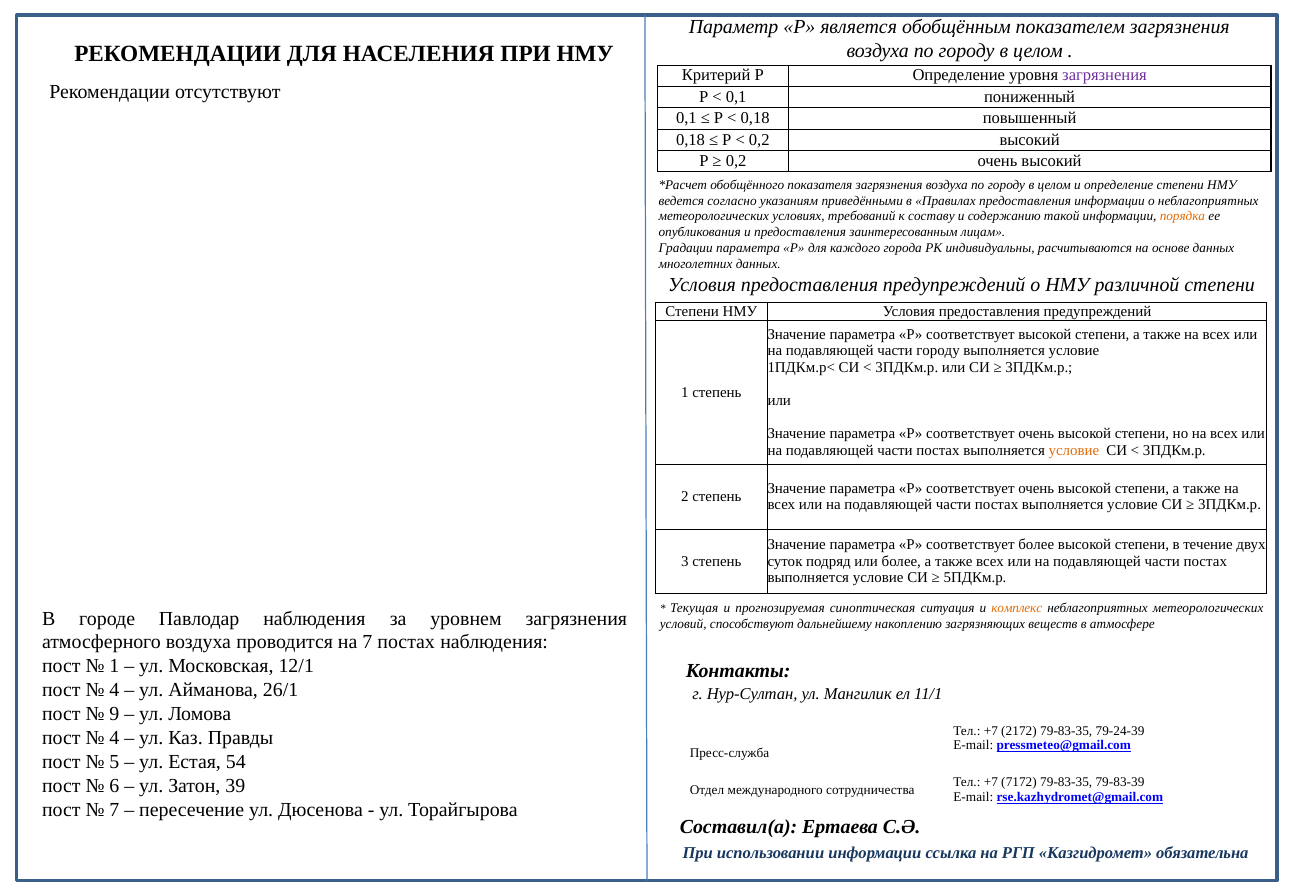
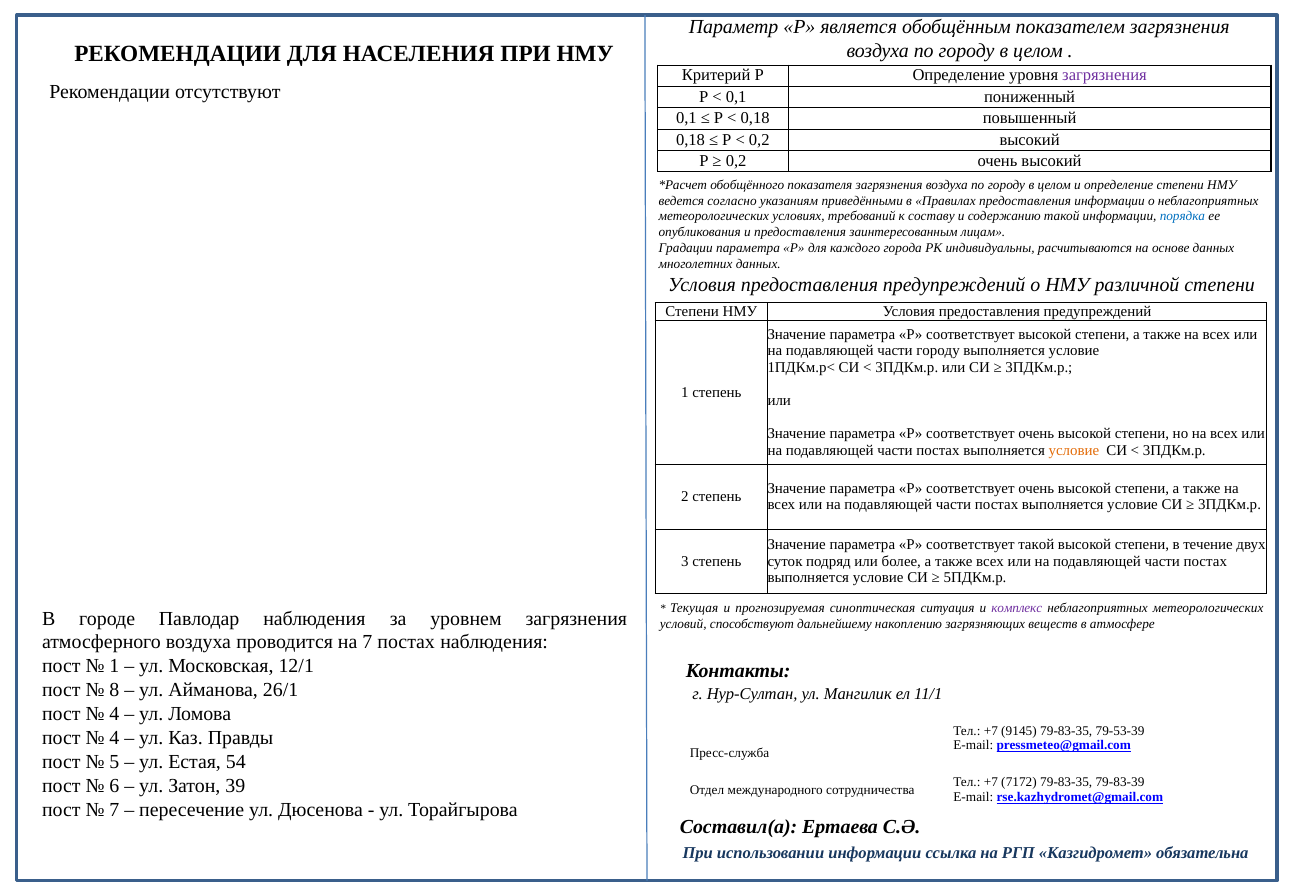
порядка colour: orange -> blue (1182, 217)
соответствует более: более -> такой (1036, 545)
комплекс colour: orange -> purple (1017, 608)
4: 4 -> 8 (114, 690)
9: 9 -> 4 (114, 714)
2172: 2172 -> 9145 (1019, 731)
79-24-39: 79-24-39 -> 79-53-39 (1120, 731)
